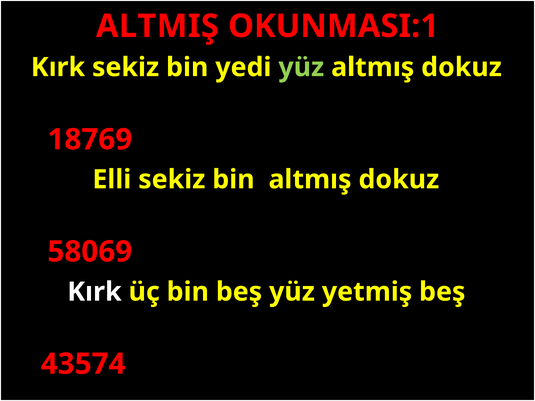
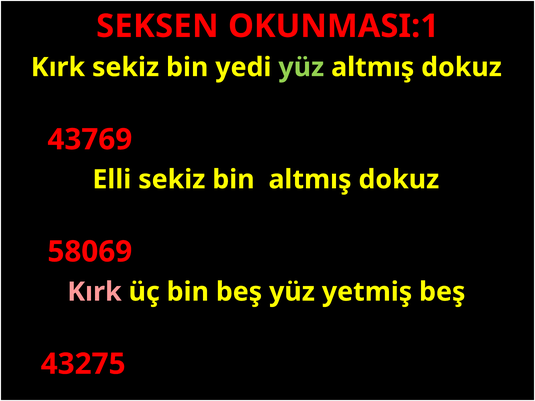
ALTMIŞ: ALTMIŞ -> SEKSEN (157, 26)
18769: 18769 -> 43769 (90, 140)
Kırk colour: white -> pink (94, 292)
43574: 43574 -> 43275 (83, 364)
